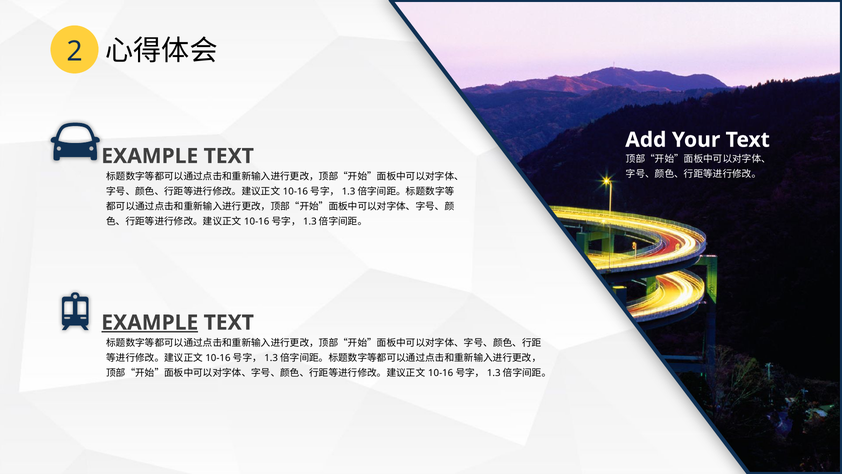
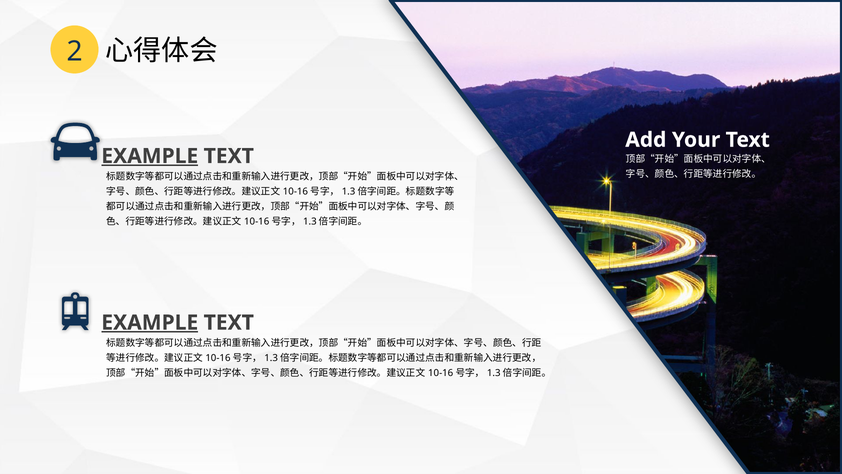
EXAMPLE underline: none -> present (150, 156)
